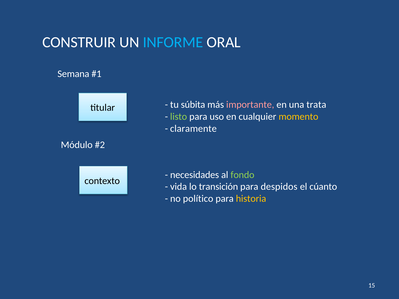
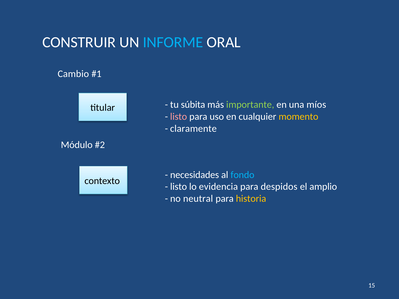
Semana: Semana -> Cambio (73, 74)
importante colour: pink -> light green (250, 105)
trata: trata -> míos (316, 105)
listo colour: light green -> pink (179, 117)
fondo colour: light green -> light blue (242, 175)
vida: vida -> listo (179, 187)
transición: transición -> evidencia (218, 187)
cúanto: cúanto -> amplio (323, 187)
político: político -> neutral (198, 199)
